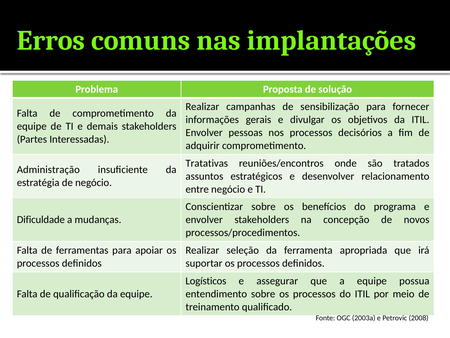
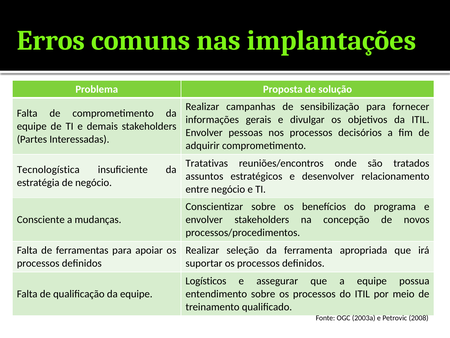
Administração: Administração -> Tecnologística (48, 169)
Dificuldade: Dificuldade -> Consciente (41, 219)
